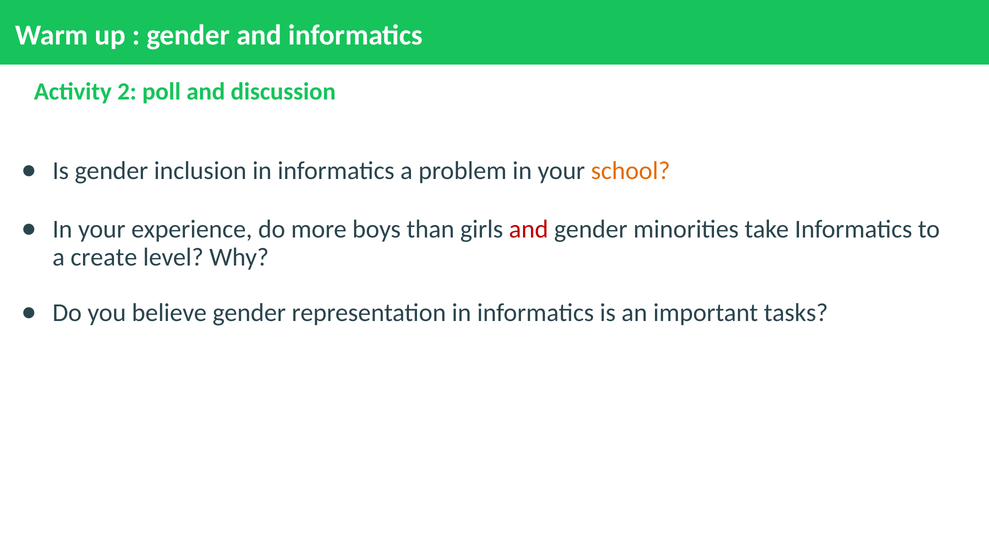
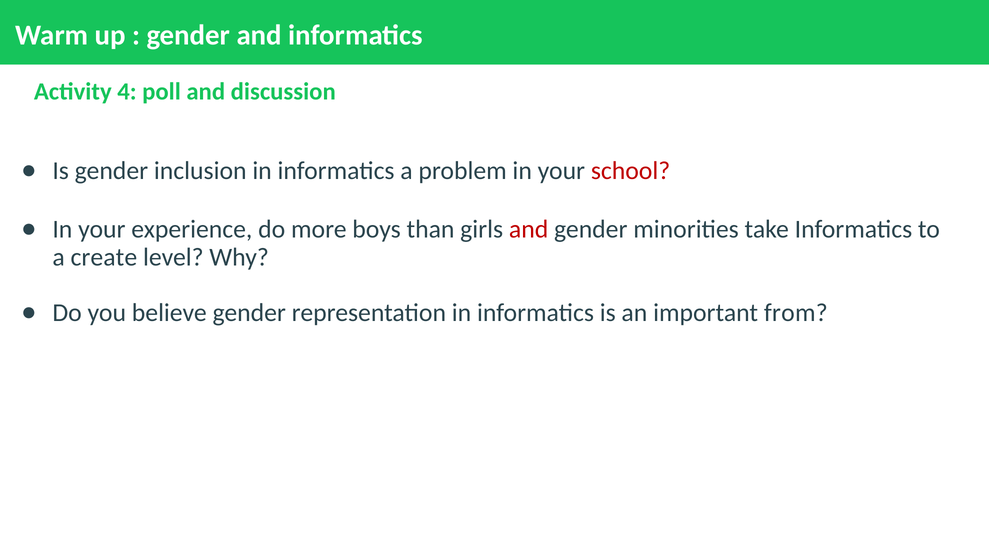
2: 2 -> 4 (127, 92)
school colour: orange -> red (631, 171)
tasks: tasks -> from (796, 313)
